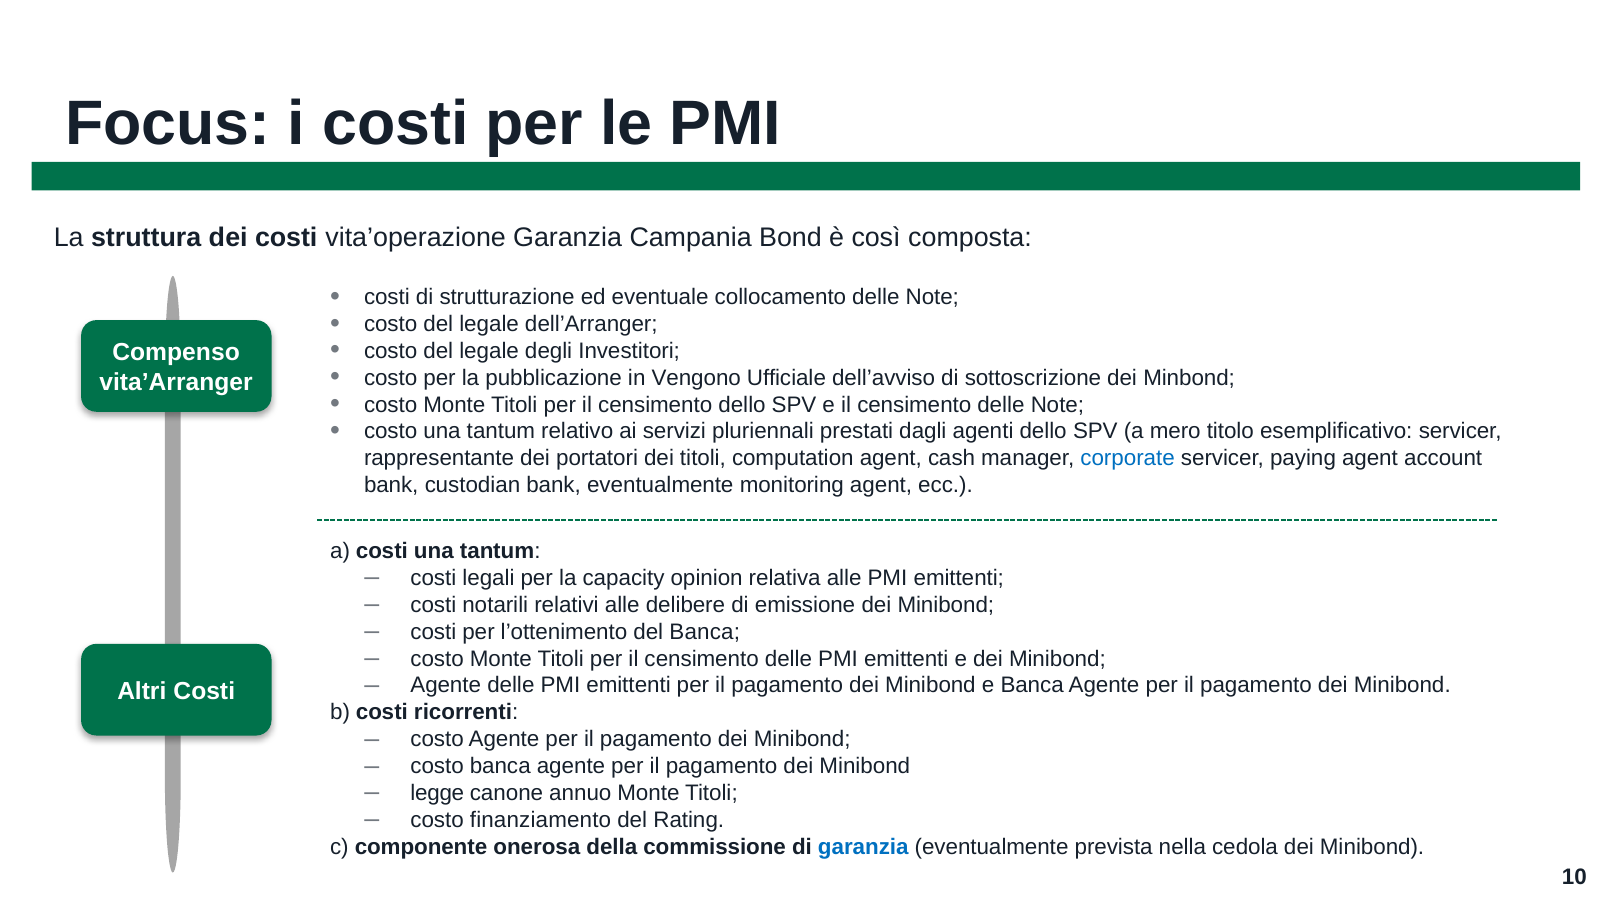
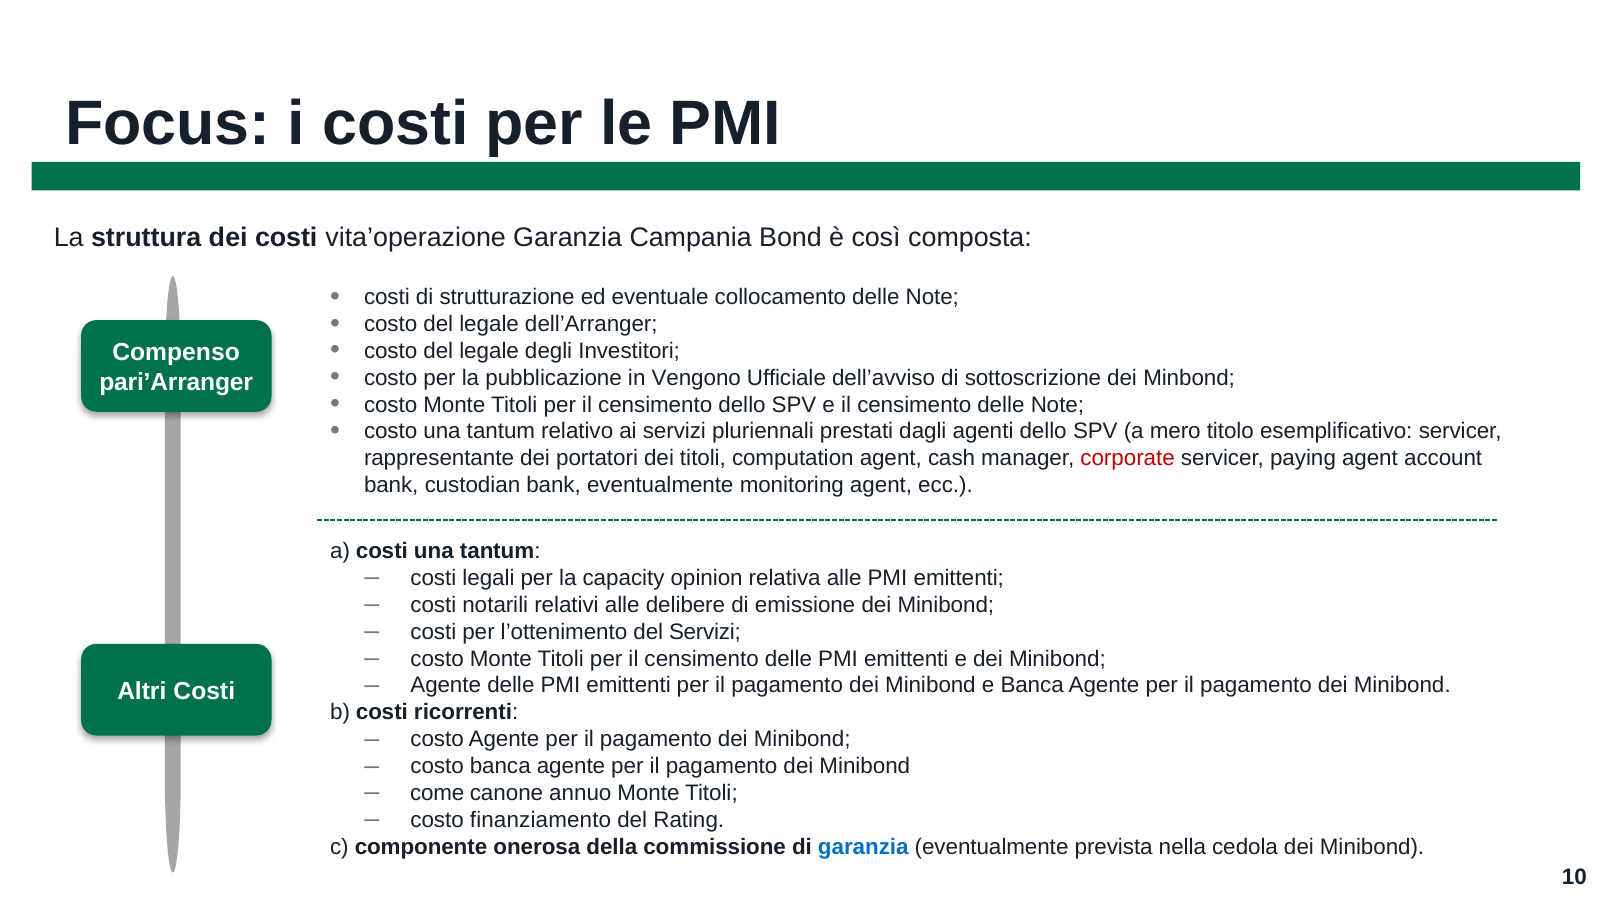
vita’Arranger: vita’Arranger -> pari’Arranger (176, 382)
corporate colour: blue -> red (1128, 458)
del Banca: Banca -> Servizi (705, 632)
legge: legge -> come (437, 793)
